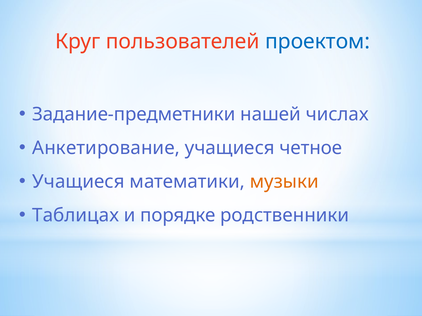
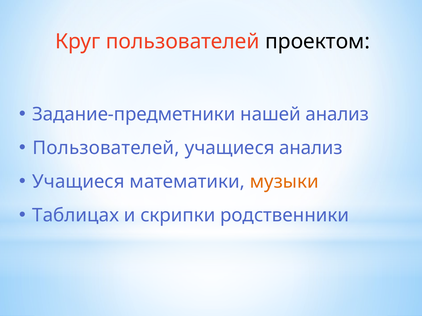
проектом colour: blue -> black (318, 42)
нашей числах: числах -> анализ (337, 115)
Анкетирование: Анкетирование -> Пользователей (106, 148)
учащиеся четное: четное -> анализ (311, 148)
порядке: порядке -> скрипки (178, 216)
